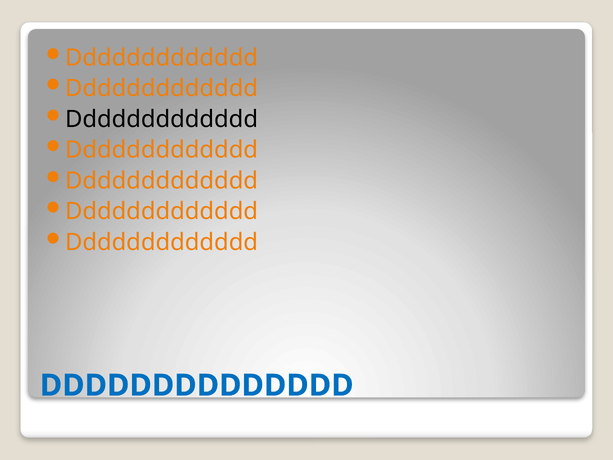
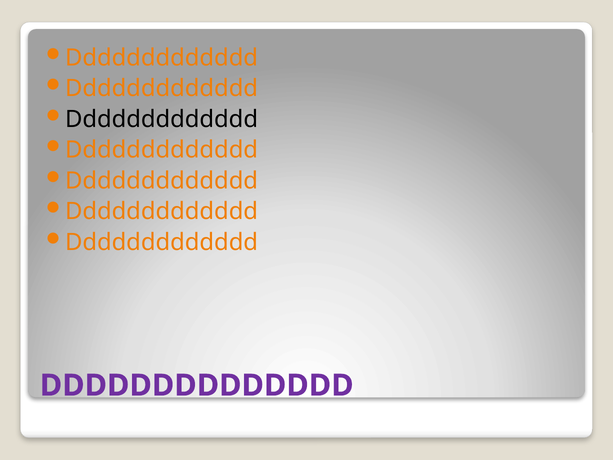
DDDDDDDDDDDDDD colour: blue -> purple (197, 385)
